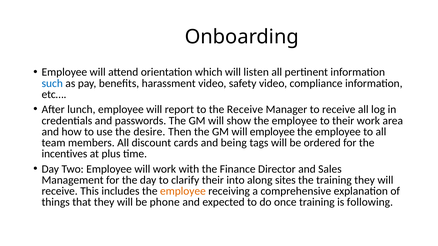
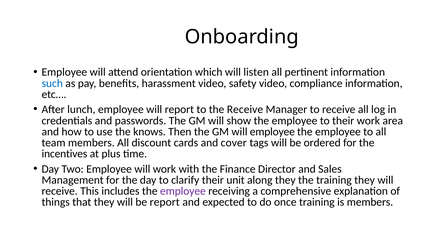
desire: desire -> knows (149, 132)
being: being -> cover (234, 143)
into: into -> unit (236, 180)
along sites: sites -> they (285, 180)
employee colour: orange -> purple (183, 191)
be phone: phone -> report (165, 202)
is following: following -> members (370, 202)
